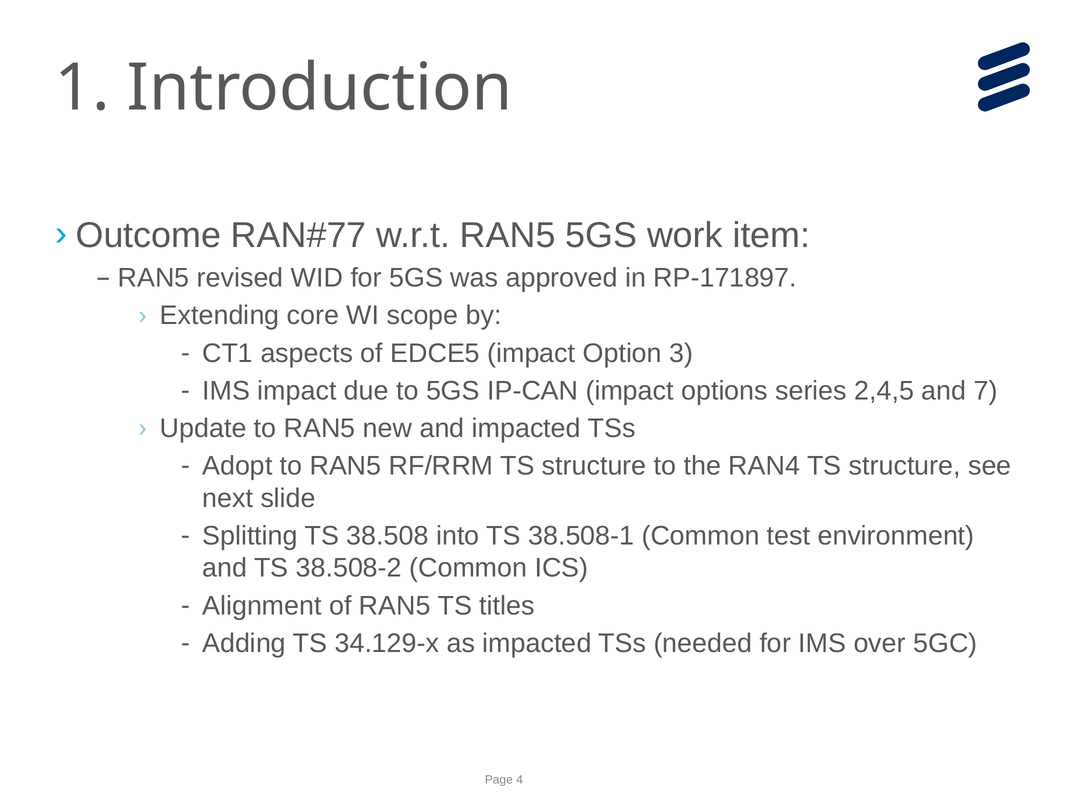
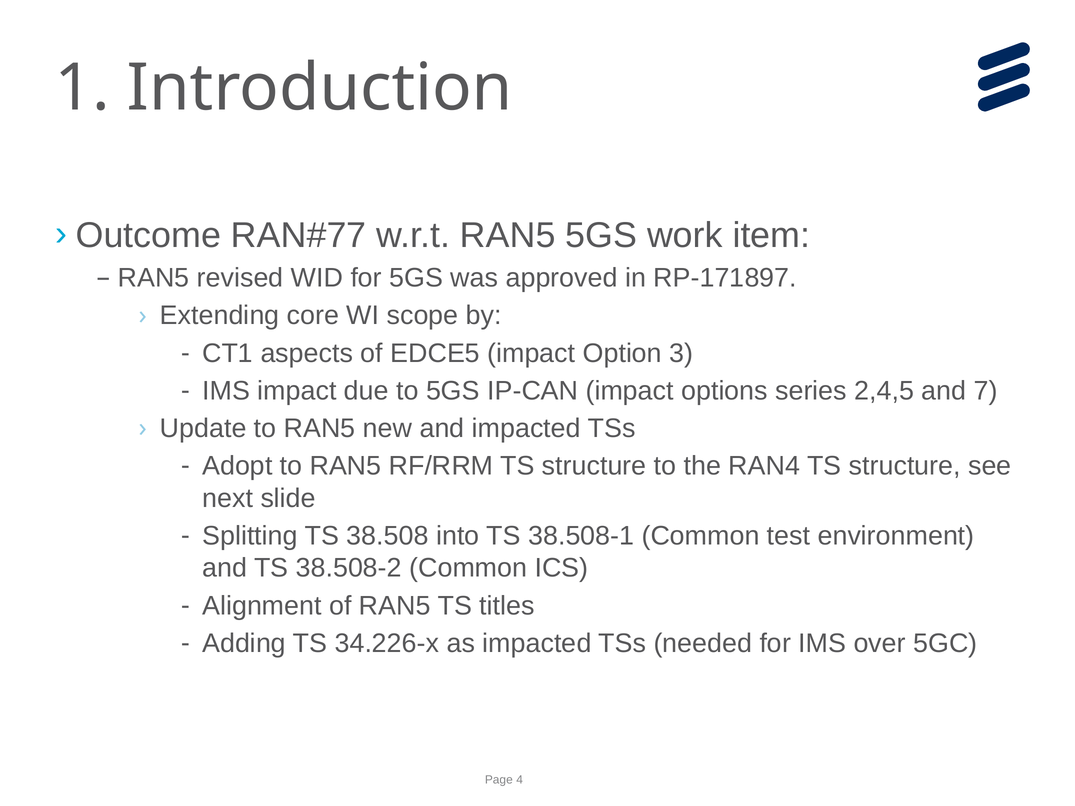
34.129-x: 34.129-x -> 34.226-x (387, 643)
